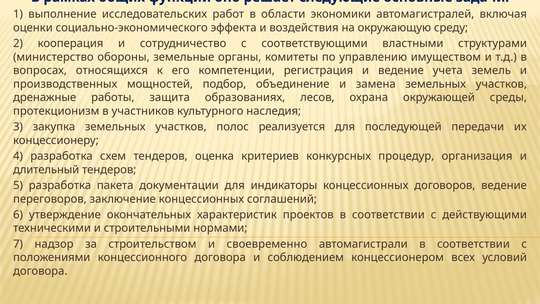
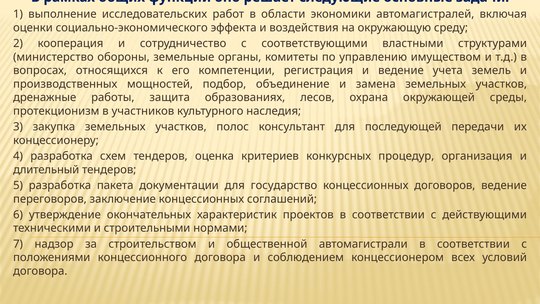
реализуется: реализуется -> консультант (292, 127)
индикаторы: индикаторы -> государство (284, 185)
своевременно: своевременно -> общественной (267, 244)
